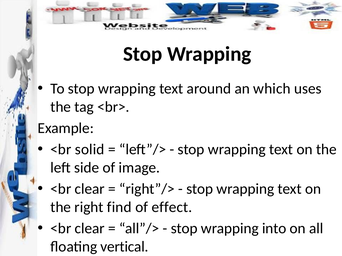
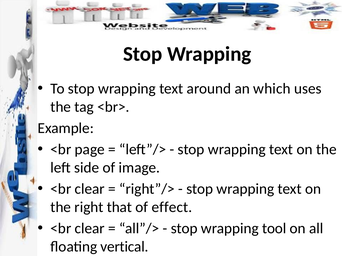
solid: solid -> page (90, 150)
find: find -> that (119, 208)
into: into -> tool (274, 229)
